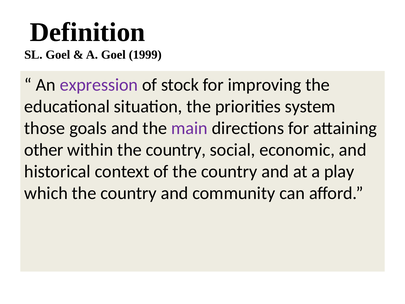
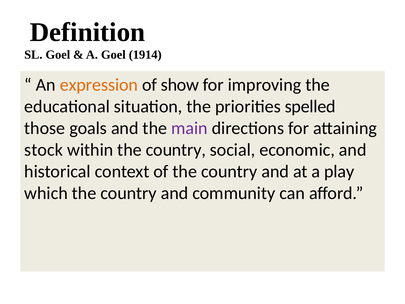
1999: 1999 -> 1914 (145, 55)
expression colour: purple -> orange (99, 85)
stock: stock -> show (180, 85)
system: system -> spelled (310, 107)
other: other -> stock (44, 150)
